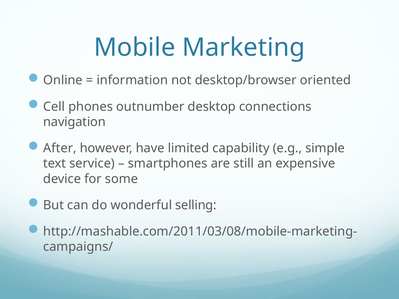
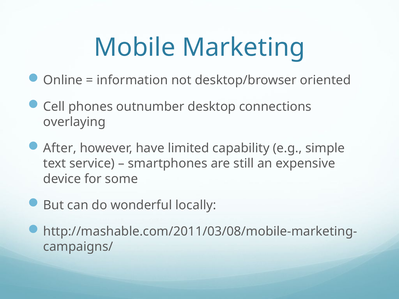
navigation: navigation -> overlaying (74, 122)
selling: selling -> locally (196, 205)
